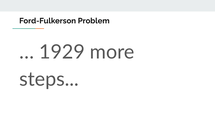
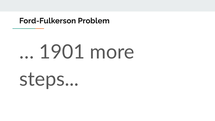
1929: 1929 -> 1901 (62, 52)
